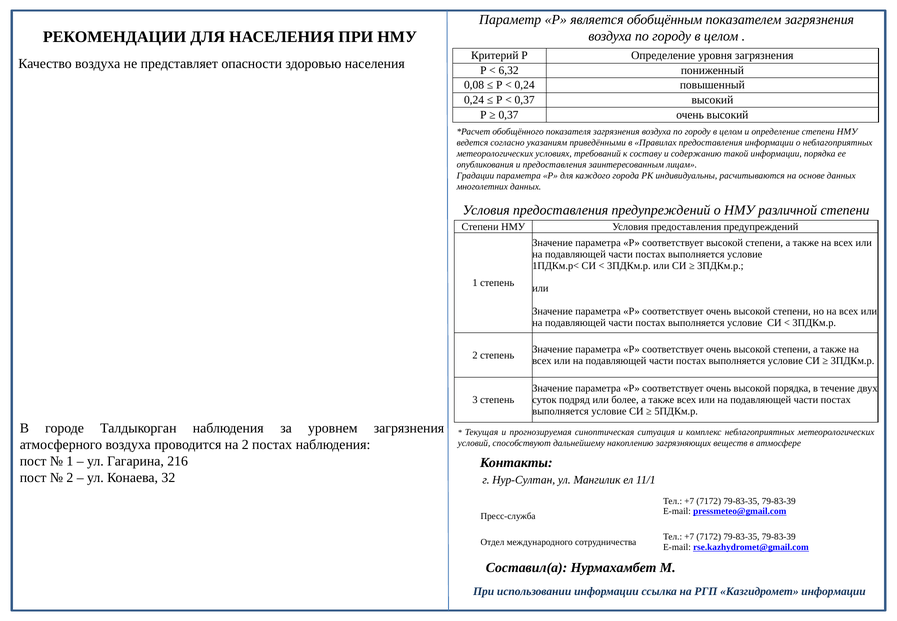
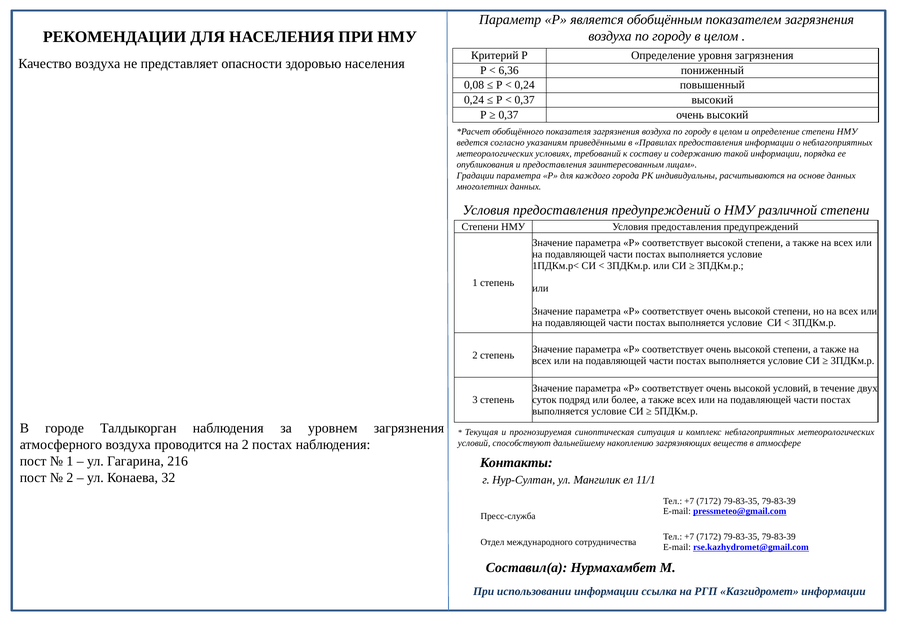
6,32: 6,32 -> 6,36 (509, 70)
высокой порядка: порядка -> условий (792, 388)
